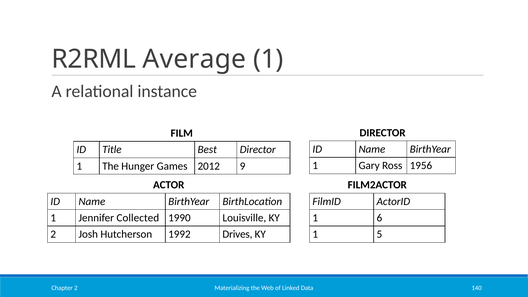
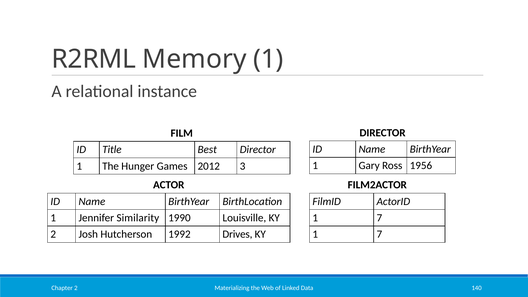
Average: Average -> Memory (194, 59)
9: 9 -> 3 (243, 166)
Collected: Collected -> Similarity (138, 218)
6: 6 -> 7 (379, 218)
5: 5 -> 7 (379, 234)
